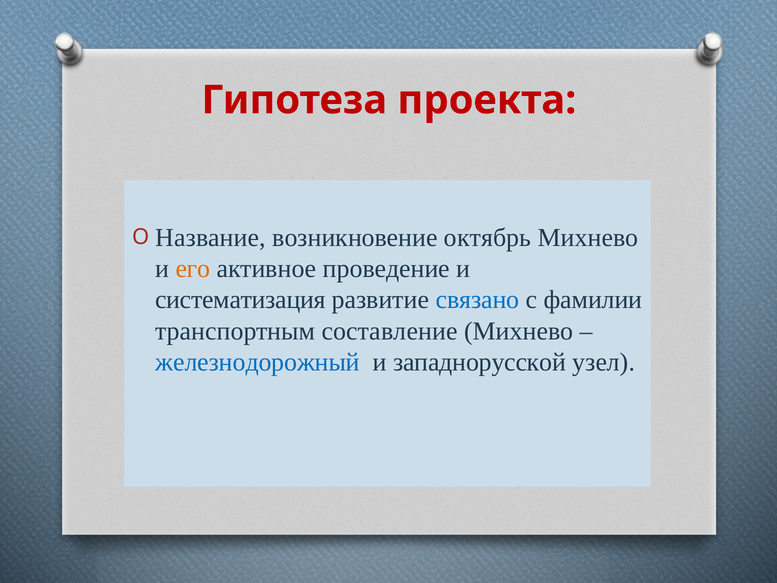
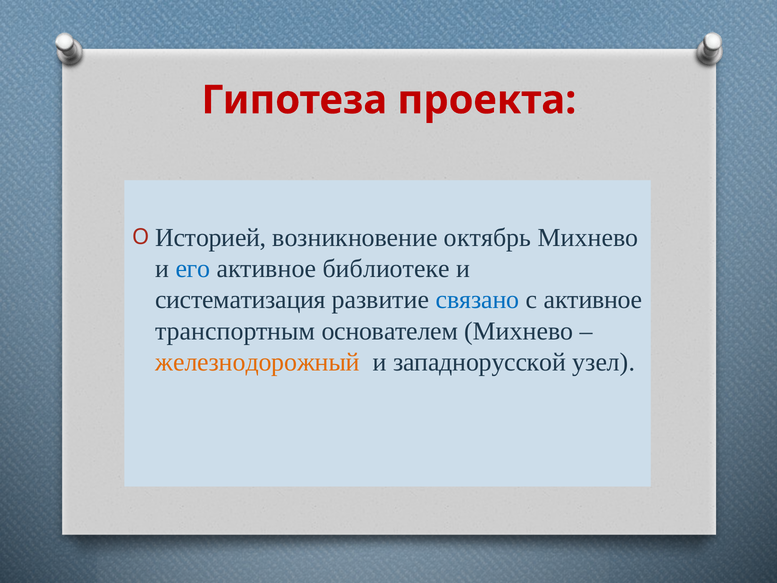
Название: Название -> Историей (211, 238)
его colour: orange -> blue (193, 269)
проведение: проведение -> библиотеке (386, 269)
с фамилии: фамилии -> активное (593, 300)
составление: составление -> основателем (390, 331)
железнодорожный colour: blue -> orange (258, 362)
